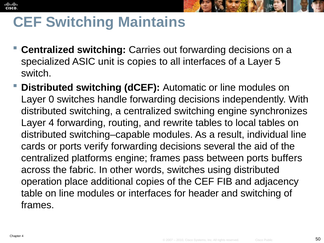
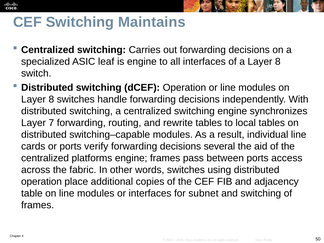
unit: unit -> leaf (106, 62)
is copies: copies -> engine (142, 62)
a Layer 5: 5 -> 8 (278, 62)
dCEF Automatic: Automatic -> Operation (184, 88)
0: 0 -> 8 (51, 99)
Layer 4: 4 -> 7 (51, 123)
buffers: buffers -> access (287, 158)
header: header -> subnet (203, 193)
